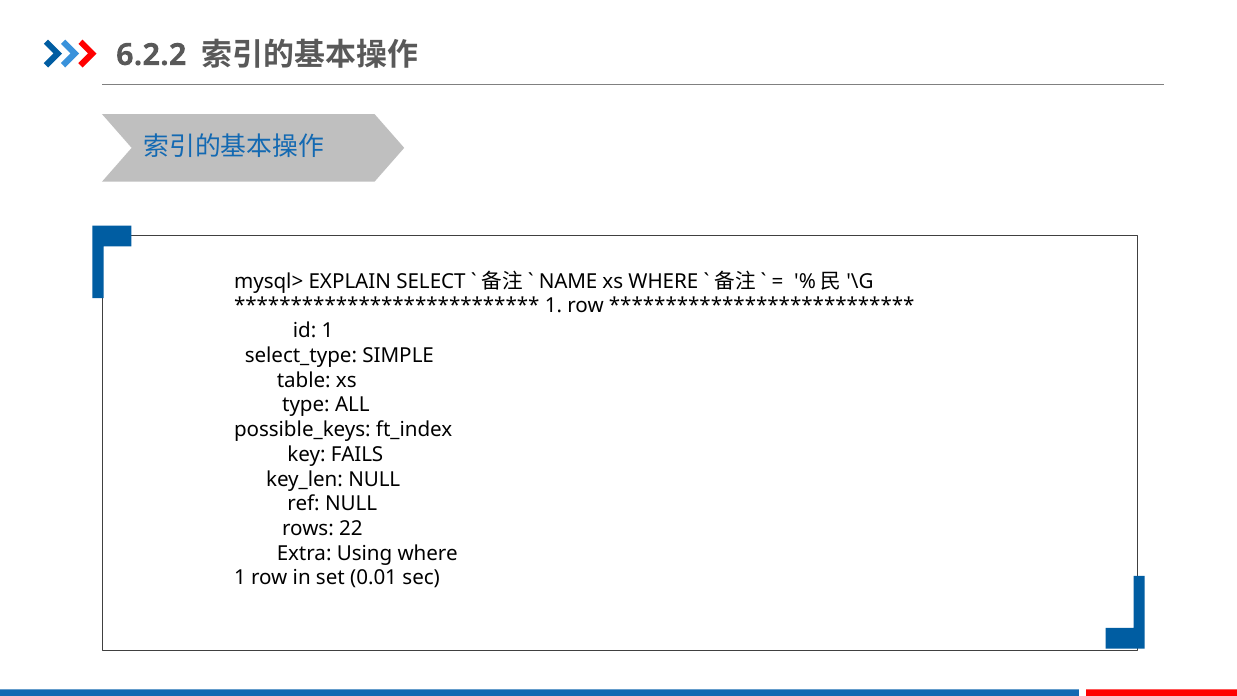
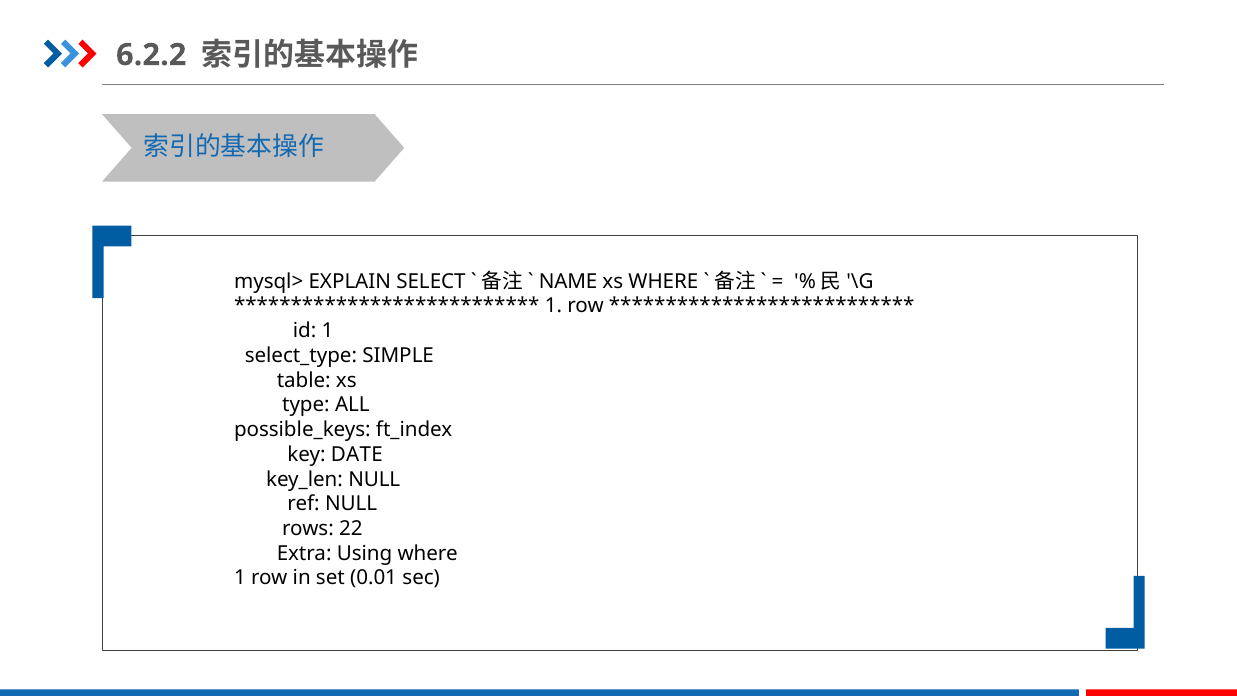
FAILS: FAILS -> DATE (357, 455)
